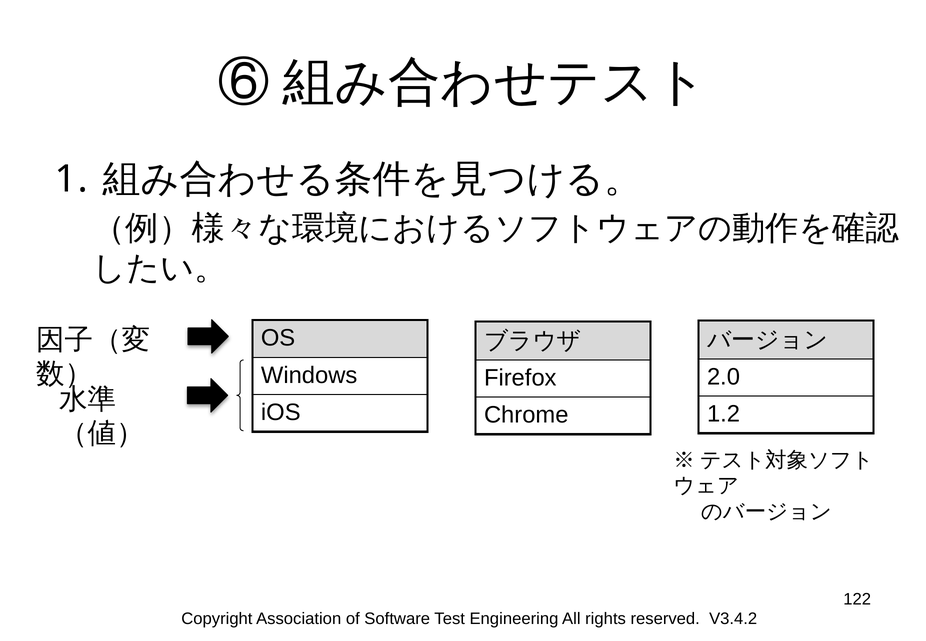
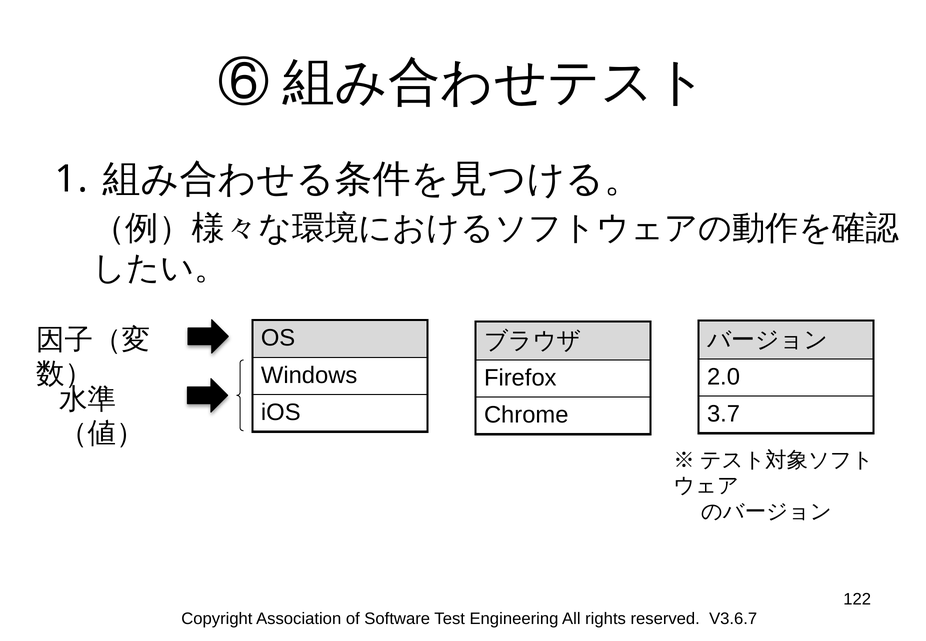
1.2: 1.2 -> 3.7 (724, 414)
V3.4.2: V3.4.2 -> V3.6.7 (733, 619)
